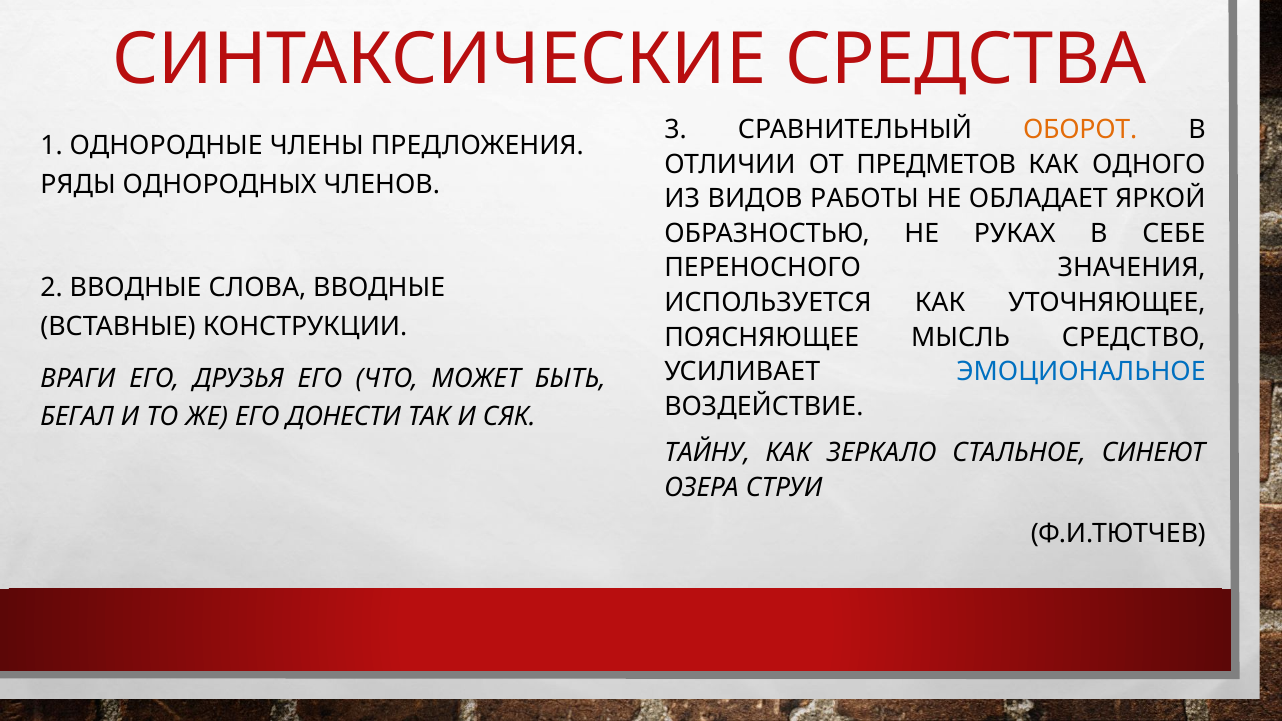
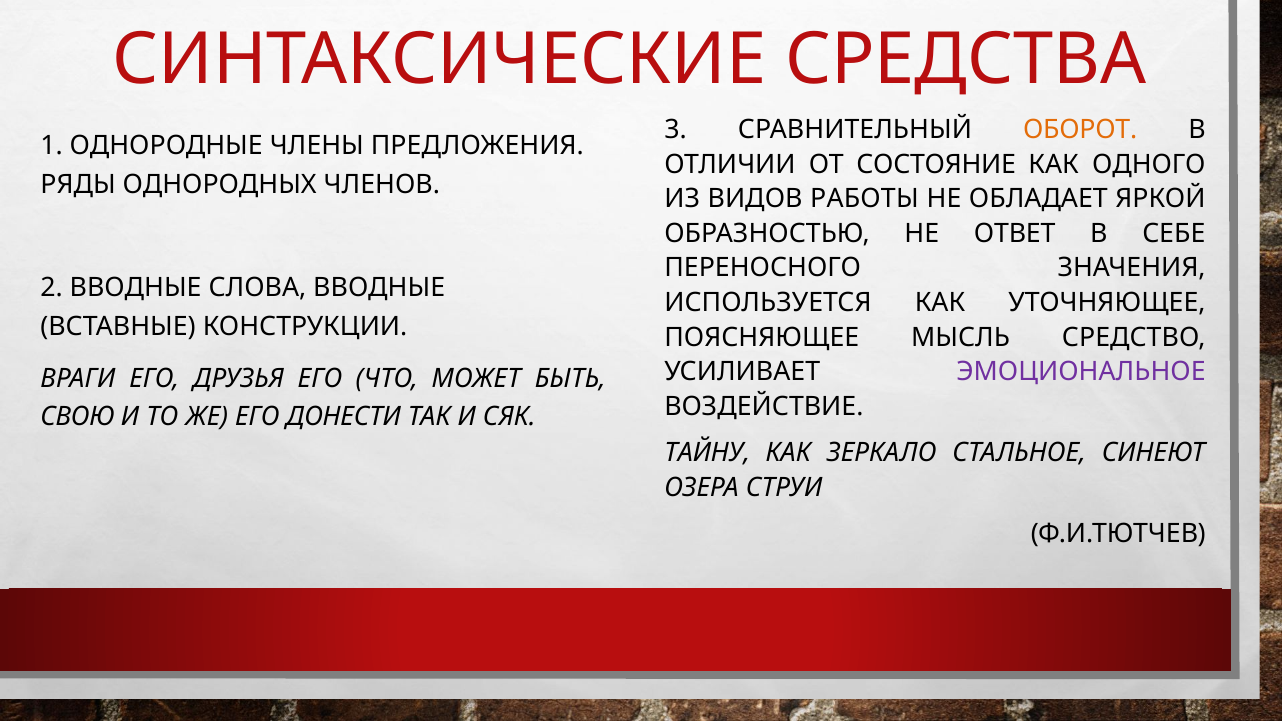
ПРЕДМЕТОВ: ПРЕДМЕТОВ -> СОСТОЯНИЕ (936, 164)
РУКАХ: РУКАХ -> ОТВЕТ (1015, 233)
ЭМОЦИОНАЛЬНОЕ colour: blue -> purple (1081, 372)
БЕГАЛ: БЕГАЛ -> СВОЮ (77, 417)
